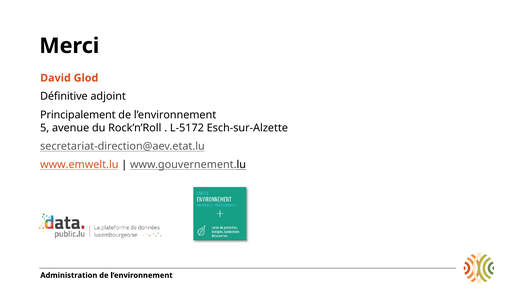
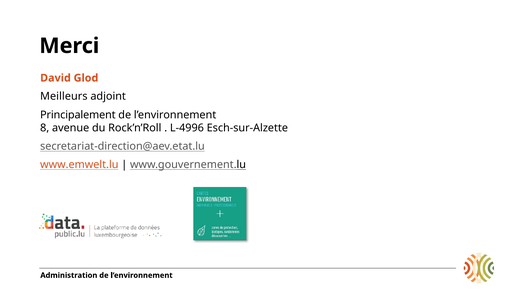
Définitive: Définitive -> Meilleurs (64, 96)
5: 5 -> 8 (45, 128)
L-5172: L-5172 -> L-4996 (187, 128)
